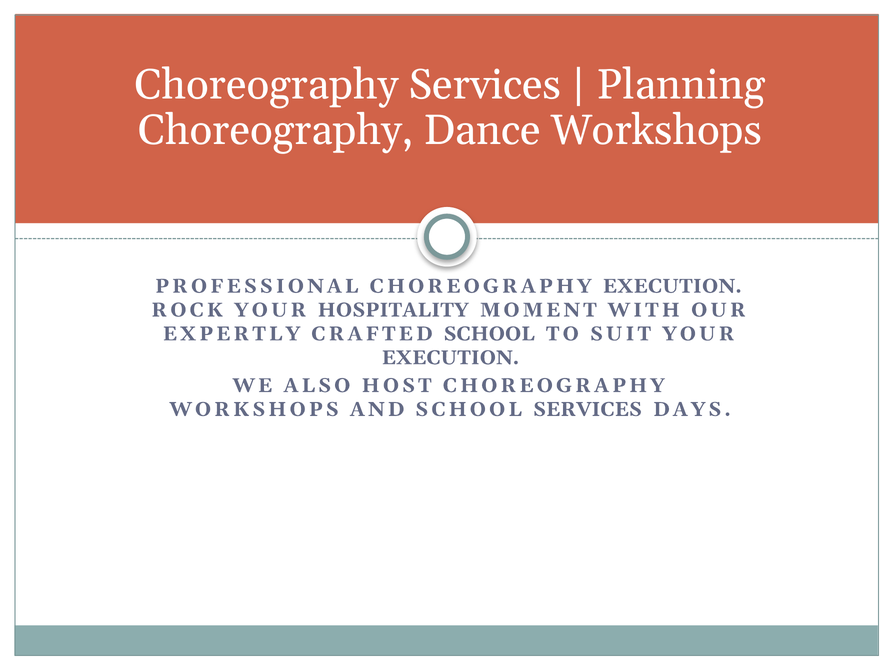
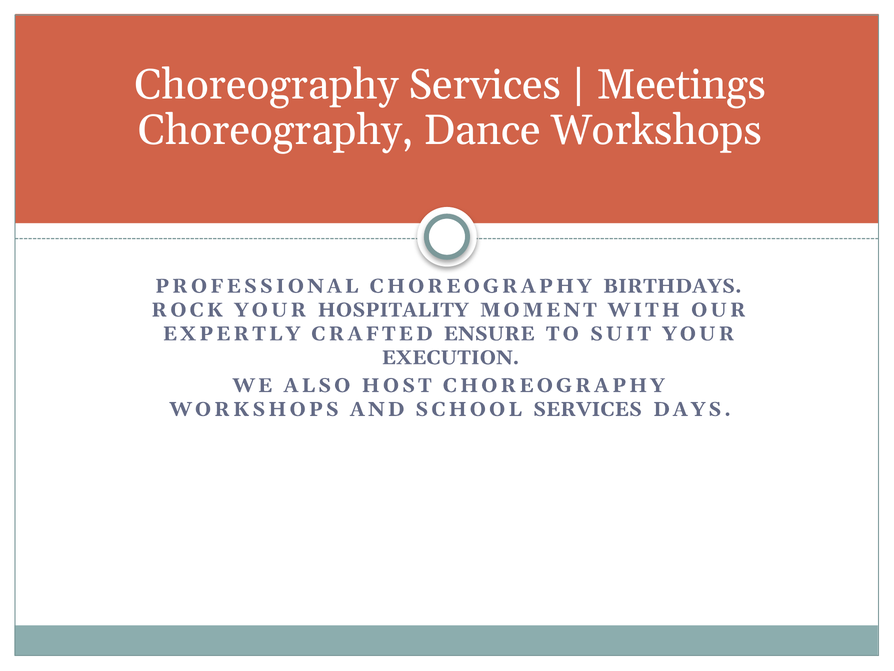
Planning: Planning -> Meetings (681, 85)
CHOREOGRAPHY EXECUTION: EXECUTION -> BIRTHDAYS (672, 286)
CRAFTED SCHOOL: SCHOOL -> ENSURE (489, 334)
